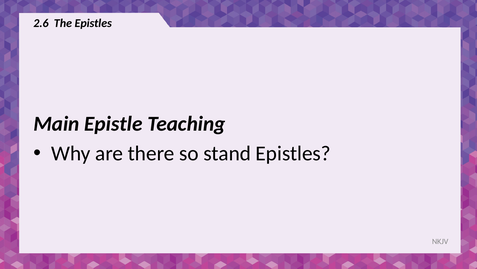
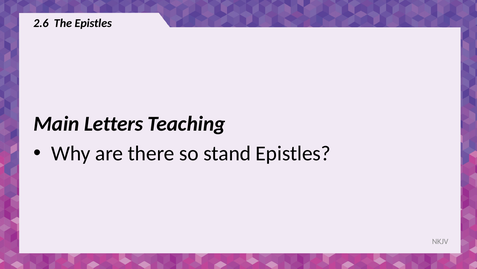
Epistle: Epistle -> Letters (114, 124)
